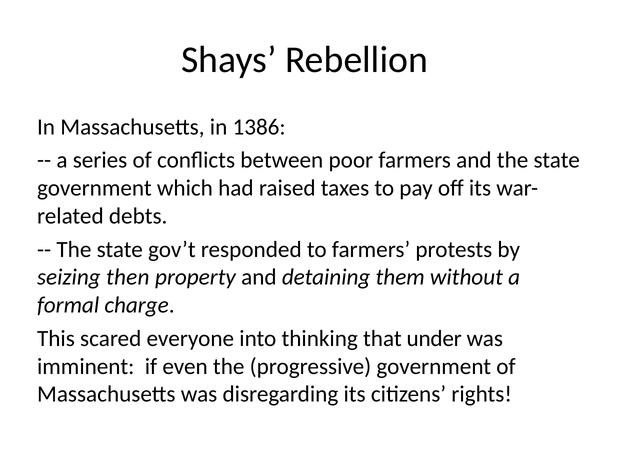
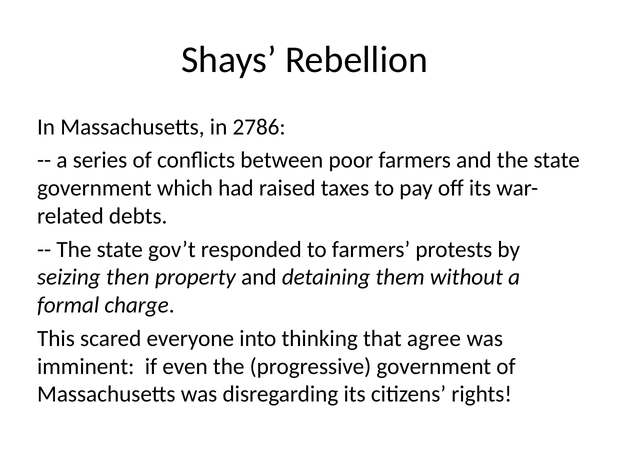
1386: 1386 -> 2786 (259, 127)
under: under -> agree (434, 338)
